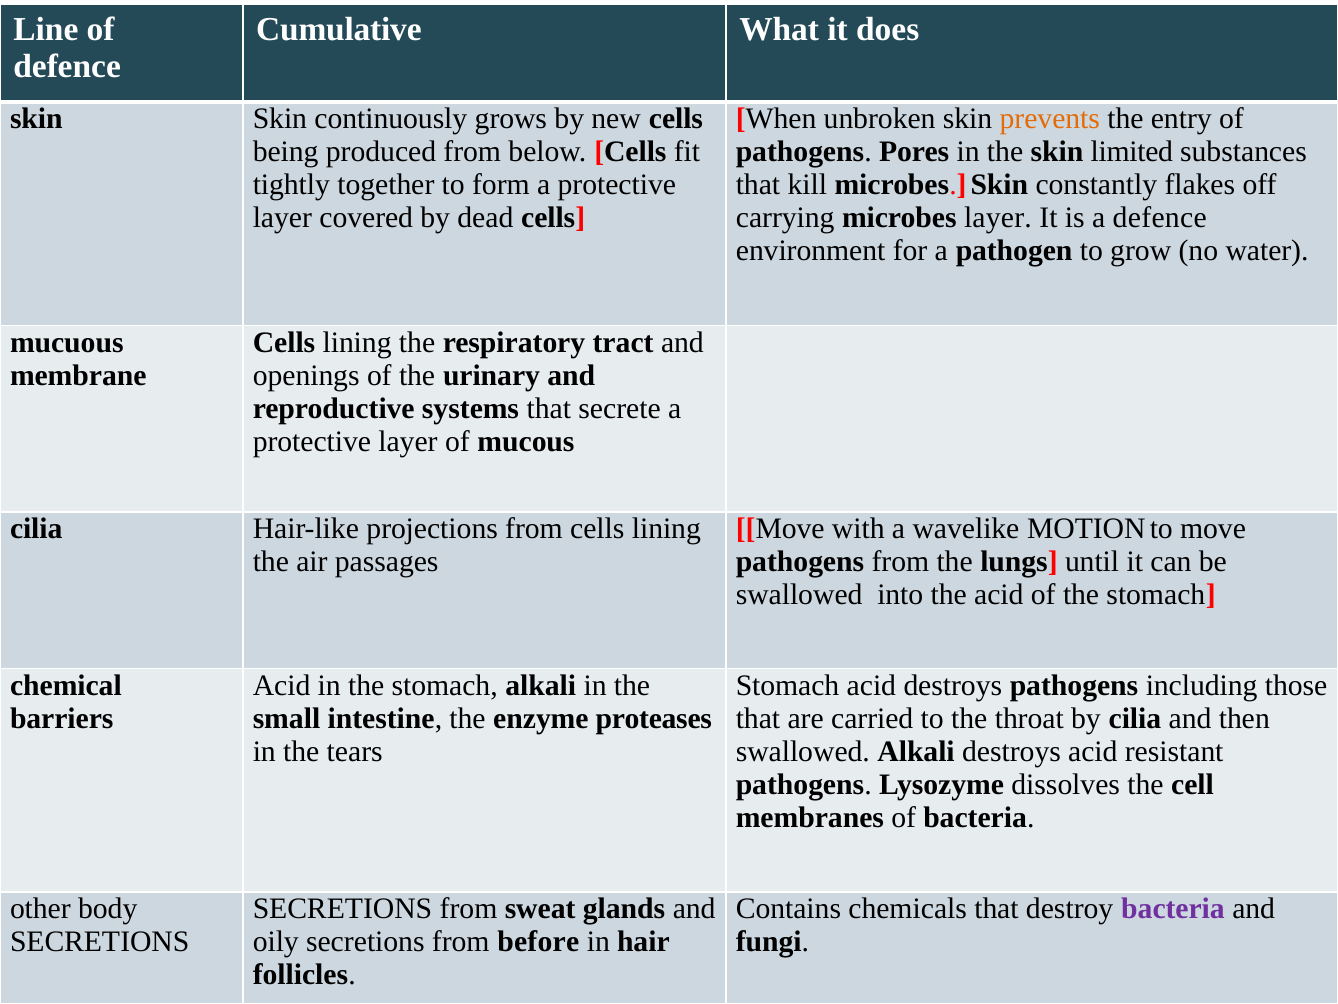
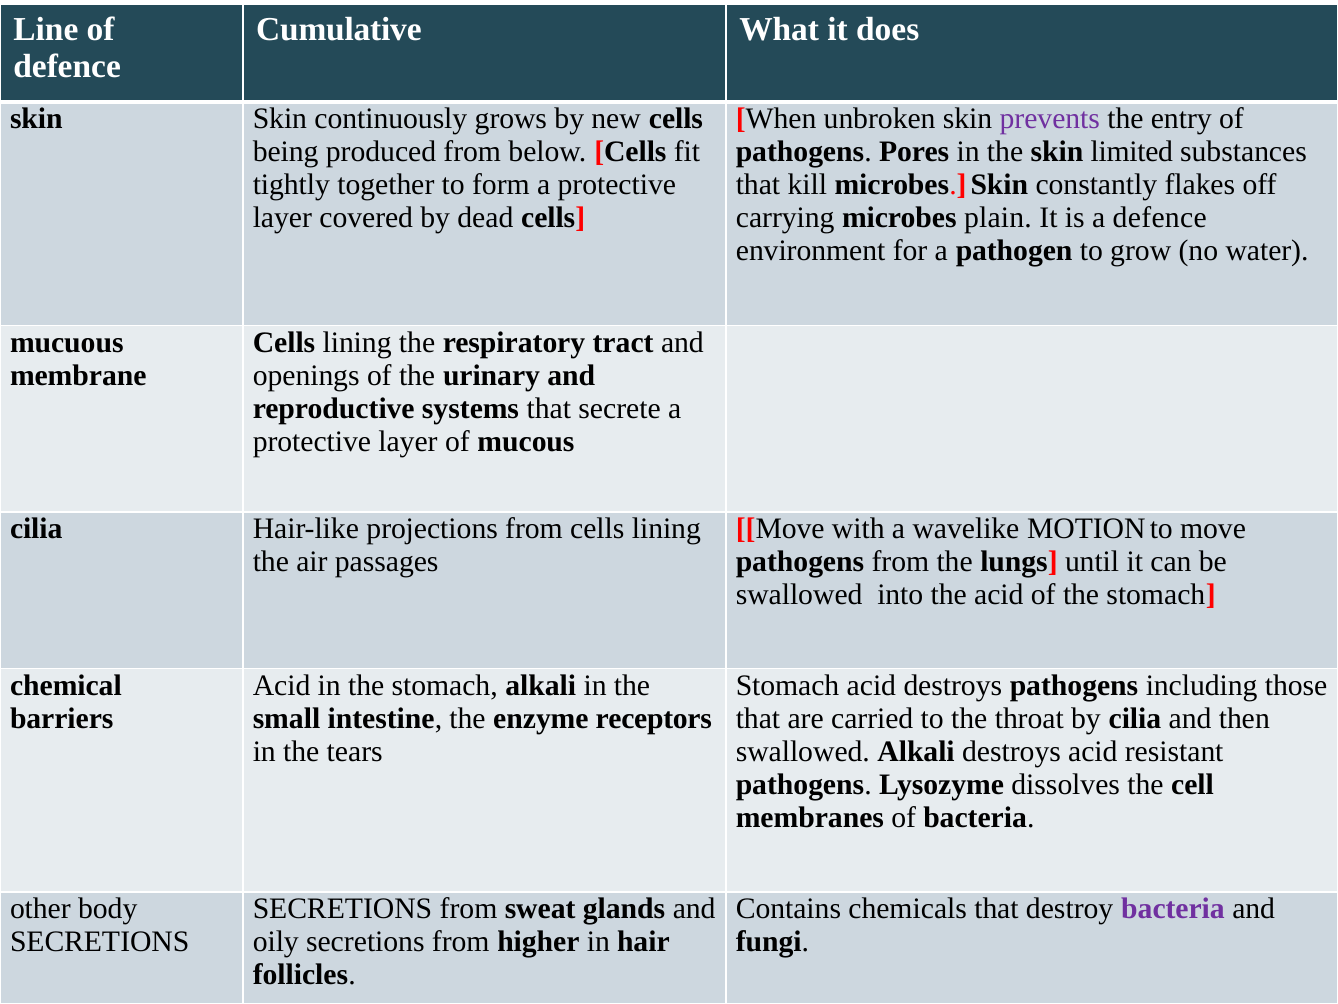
prevents colour: orange -> purple (1050, 119)
microbes layer: layer -> plain (998, 218)
proteases: proteases -> receptors (654, 718)
before: before -> higher (538, 941)
